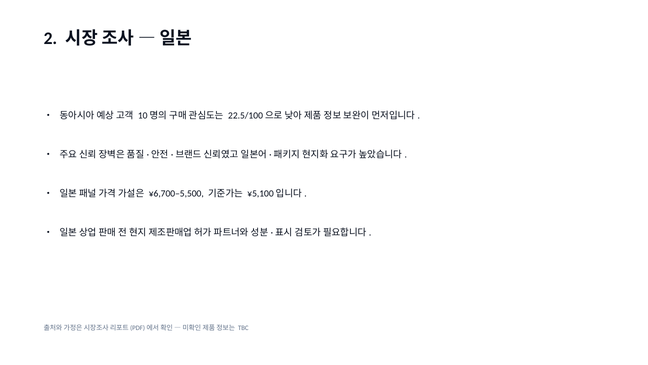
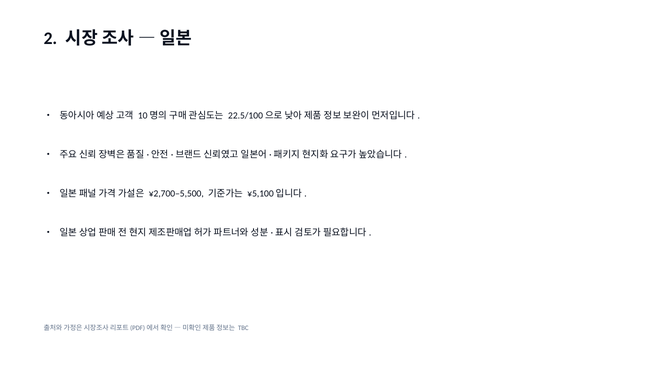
¥6,700–5,500: ¥6,700–5,500 -> ¥2,700–5,500 (176, 193)
